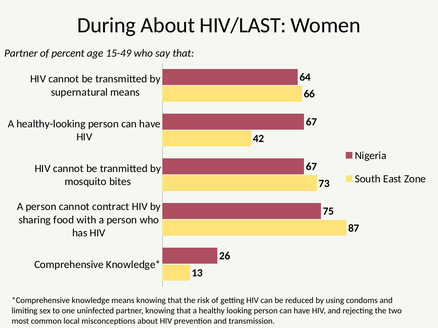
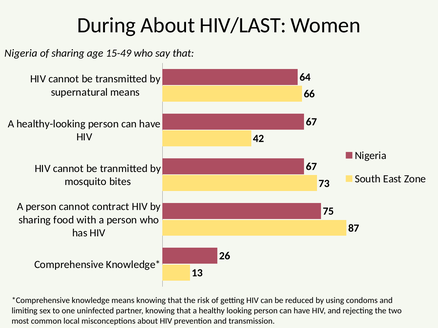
Partner: Partner -> Nigeria (21, 53)
of percent: percent -> sharing (68, 53)
